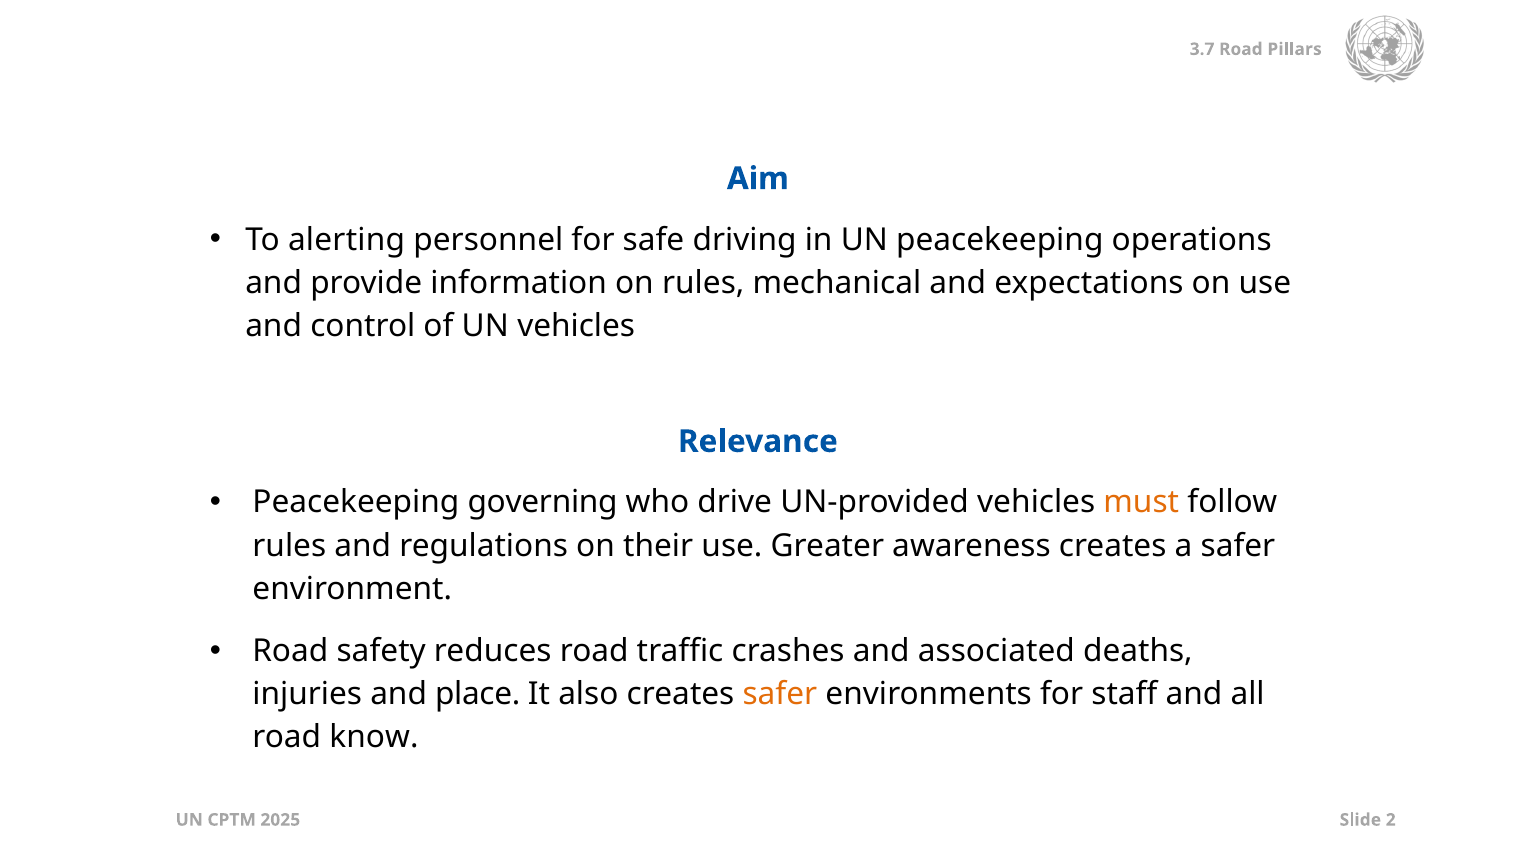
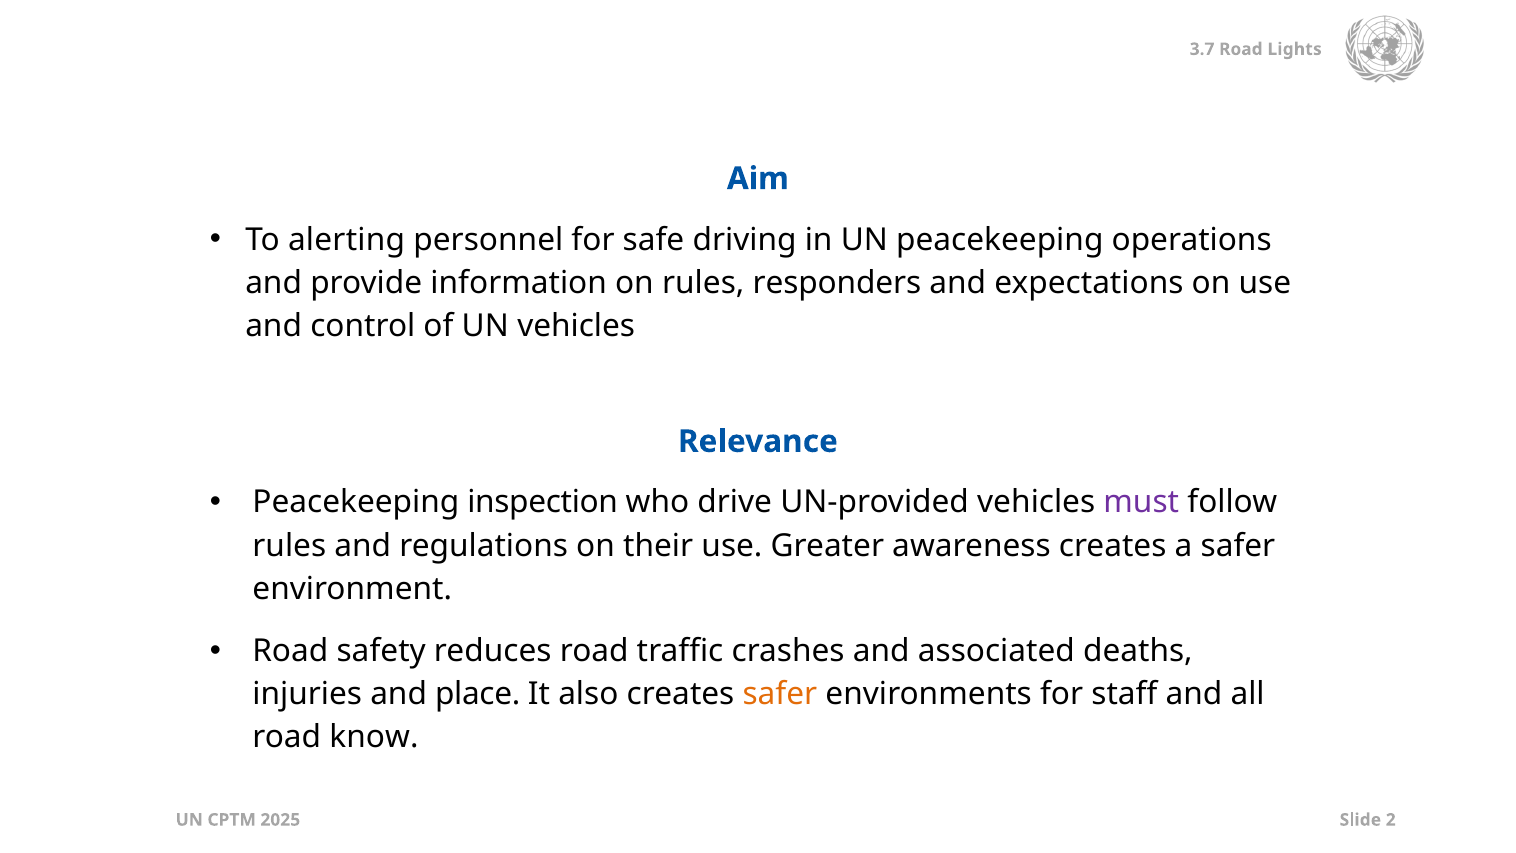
Pillars: Pillars -> Lights (1295, 49)
mechanical: mechanical -> responders (837, 283)
governing: governing -> inspection (543, 502)
must colour: orange -> purple (1141, 502)
